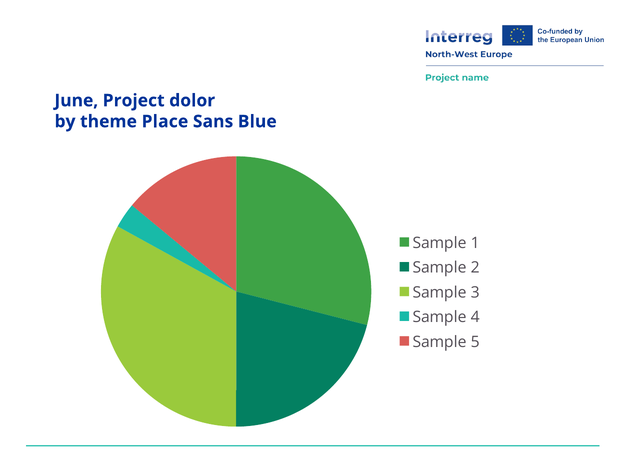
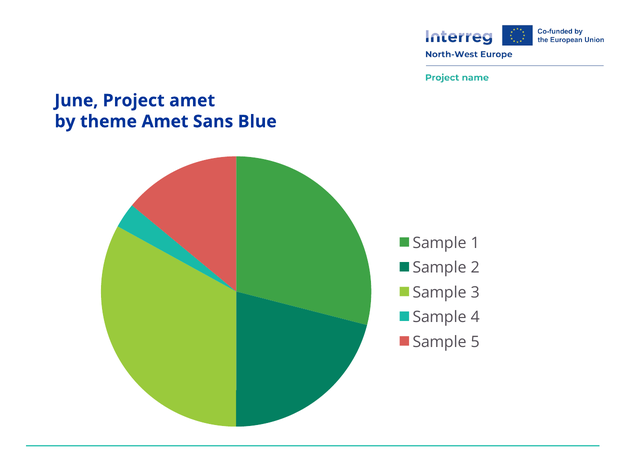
Project dolor: dolor -> amet (192, 101)
theme Place: Place -> Amet (165, 121)
